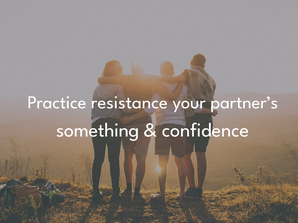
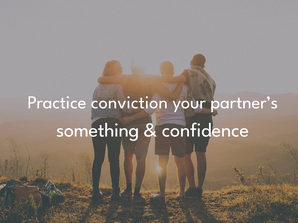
resistance: resistance -> conviction (129, 103)
